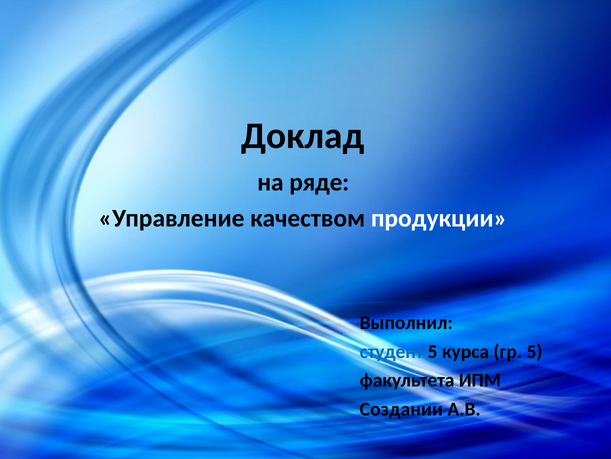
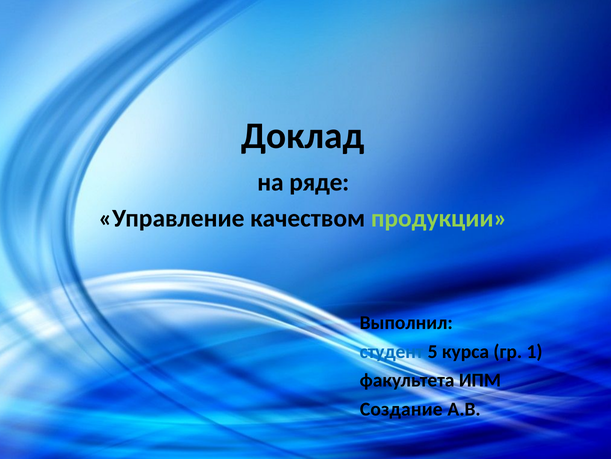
продукции colour: white -> light green (439, 218)
гр 5: 5 -> 1 (535, 351)
Создании: Создании -> Создание (401, 409)
